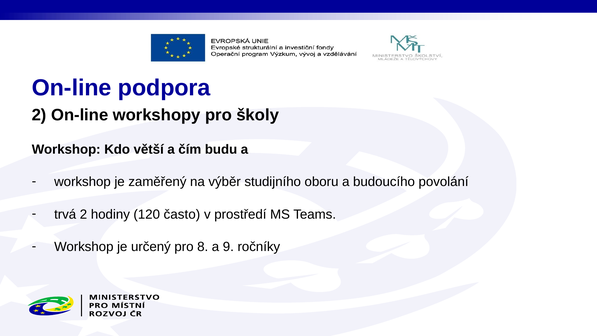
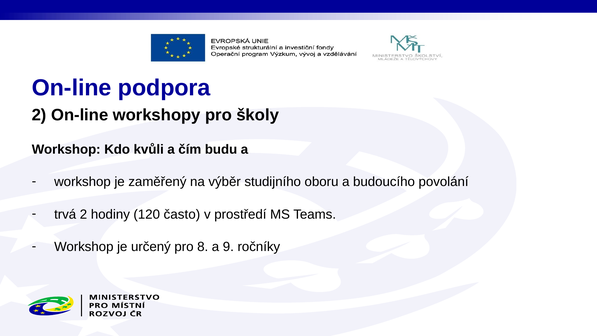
větší: větší -> kvůli (149, 149)
